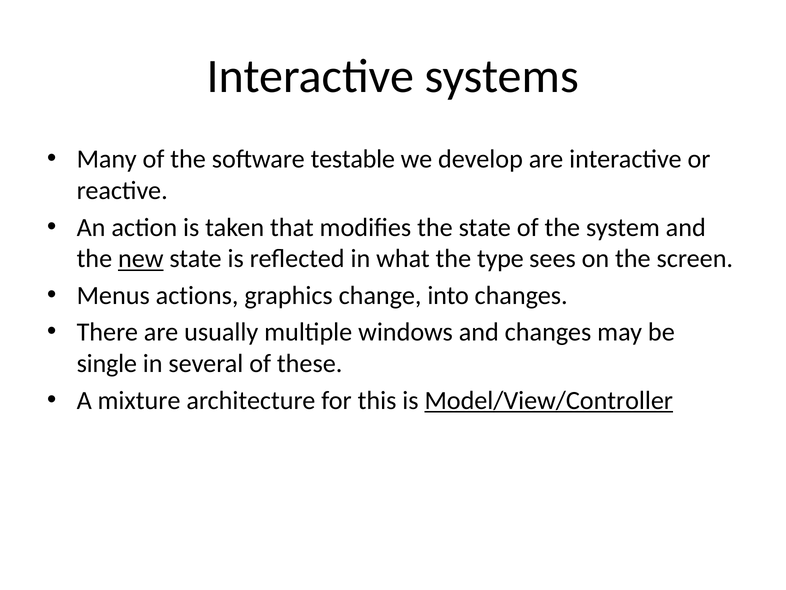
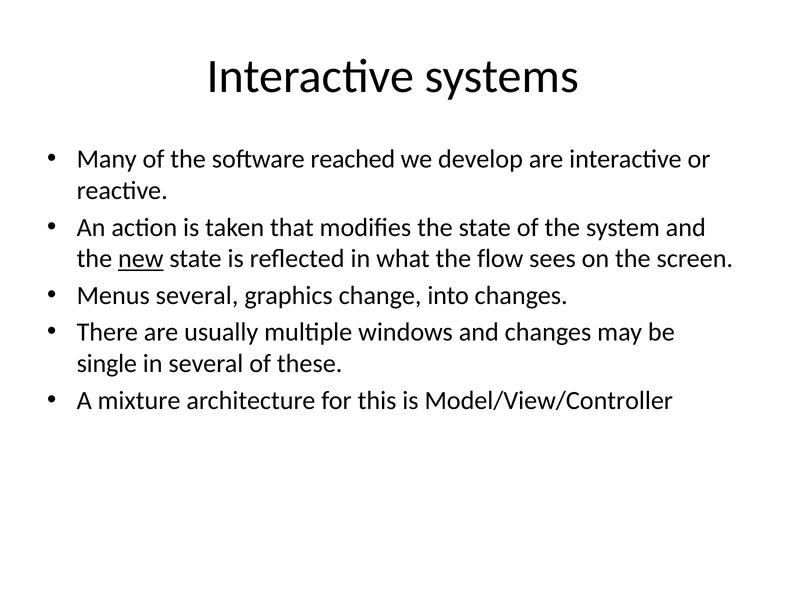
testable: testable -> reached (353, 159)
type: type -> flow (500, 259)
Menus actions: actions -> several (197, 295)
Model/View/Controller underline: present -> none (549, 400)
